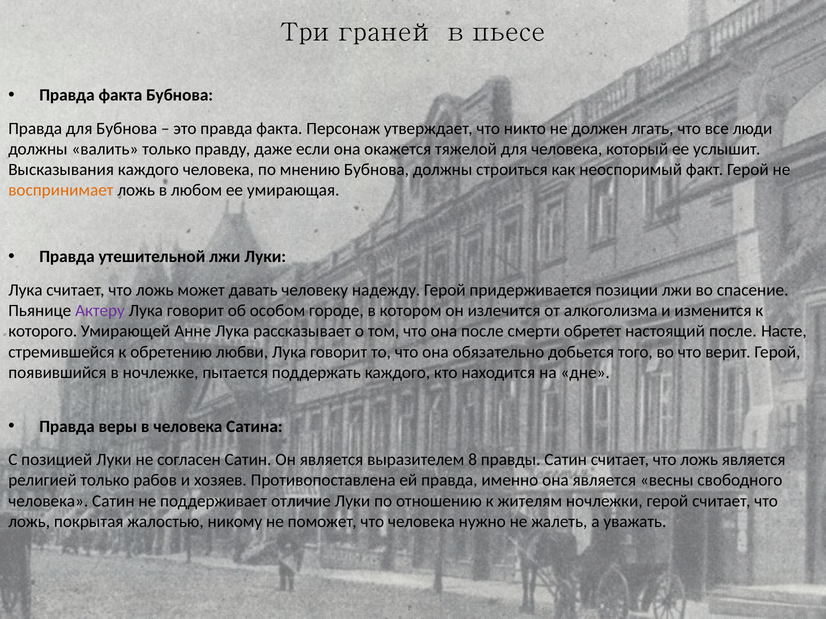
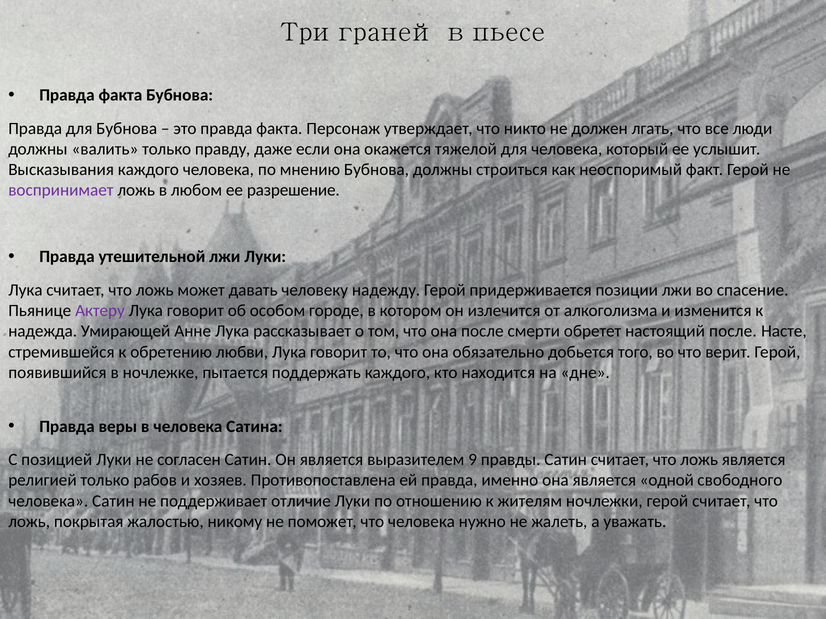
воспринимает colour: orange -> purple (61, 190)
умирающая: умирающая -> разрешение (293, 190)
которого: которого -> надежда (43, 332)
8: 8 -> 9 (473, 460)
весны: весны -> одной (667, 481)
